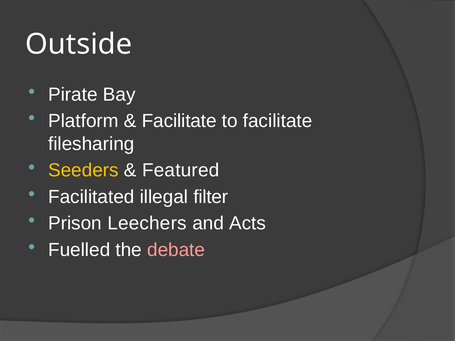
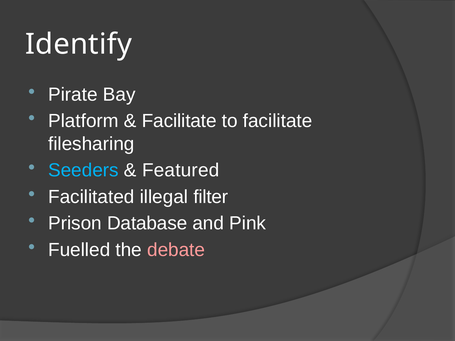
Outside: Outside -> Identify (79, 44)
Seeders colour: yellow -> light blue (83, 170)
Leechers: Leechers -> Database (147, 224)
Acts: Acts -> Pink (248, 224)
